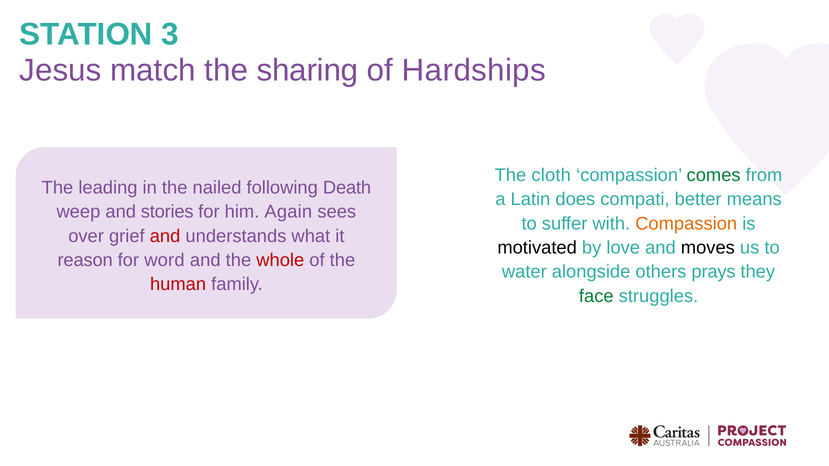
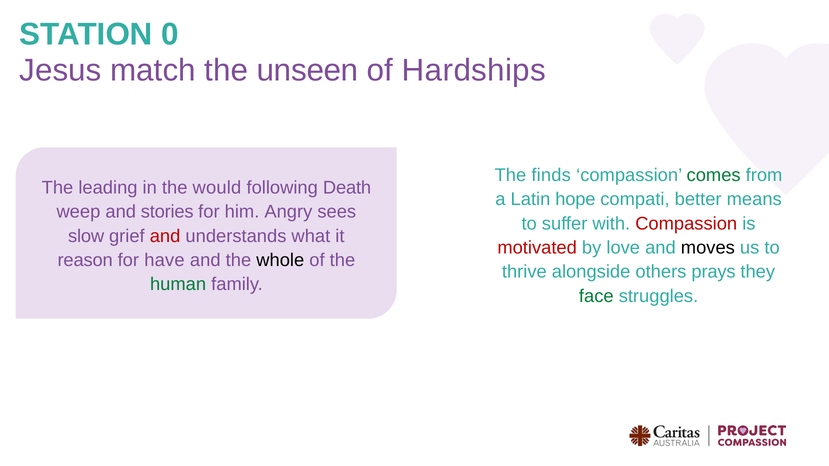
3: 3 -> 0 (170, 34)
sharing: sharing -> unseen (308, 70)
cloth: cloth -> finds (551, 175)
nailed: nailed -> would (217, 188)
does: does -> hope (575, 199)
Again: Again -> Angry (288, 212)
Compassion colour: orange -> red (686, 224)
over: over -> slow (86, 236)
motivated colour: black -> red (537, 248)
word: word -> have (164, 260)
whole colour: red -> black (280, 260)
water: water -> thrive (524, 272)
human colour: red -> green (178, 285)
